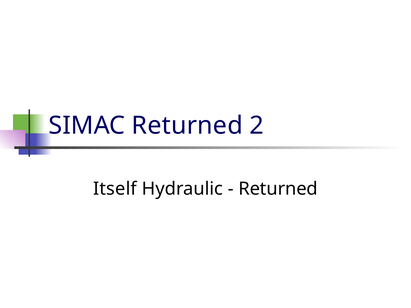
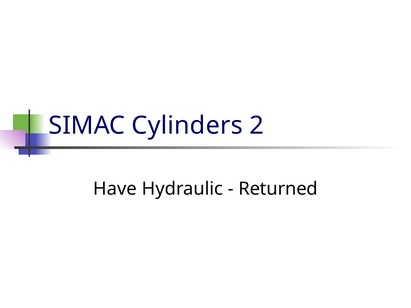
SIMAC Returned: Returned -> Cylinders (187, 126)
Itself: Itself -> Have (115, 189)
